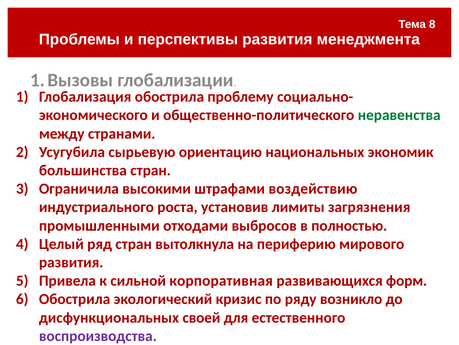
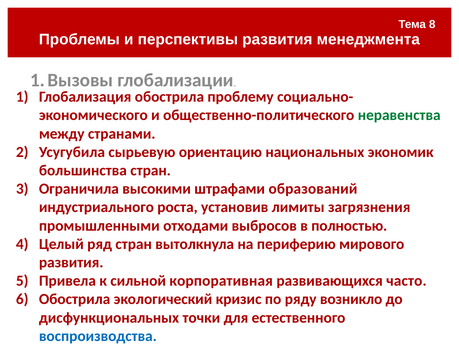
воздействию: воздействию -> образований (313, 188)
форм: форм -> часто (406, 280)
своей: своей -> точки (201, 317)
воспроизводства colour: purple -> blue (98, 335)
